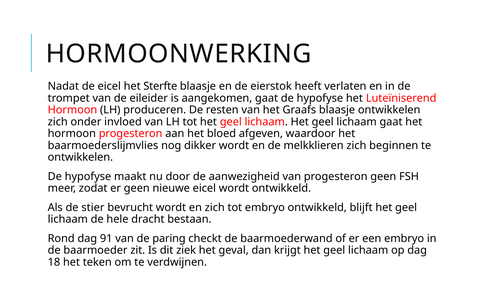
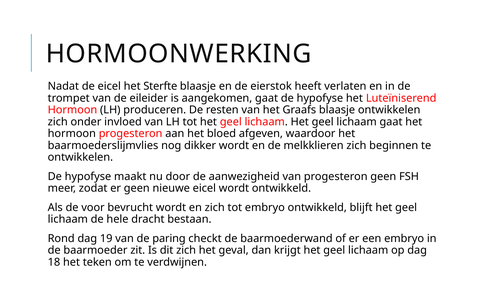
stier: stier -> voor (93, 207)
91: 91 -> 19 (106, 238)
dit ziek: ziek -> zich (186, 250)
